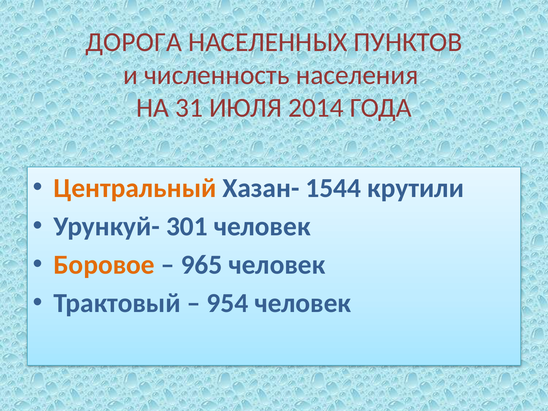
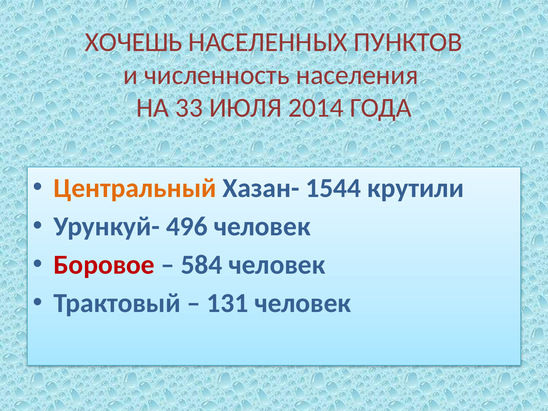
ДОРОГА: ДОРОГА -> ХОЧЕШЬ (134, 42)
31: 31 -> 33 (189, 108)
301: 301 -> 496 (187, 226)
Боровое colour: orange -> red (104, 265)
965: 965 -> 584 (202, 265)
954: 954 -> 131 (227, 303)
